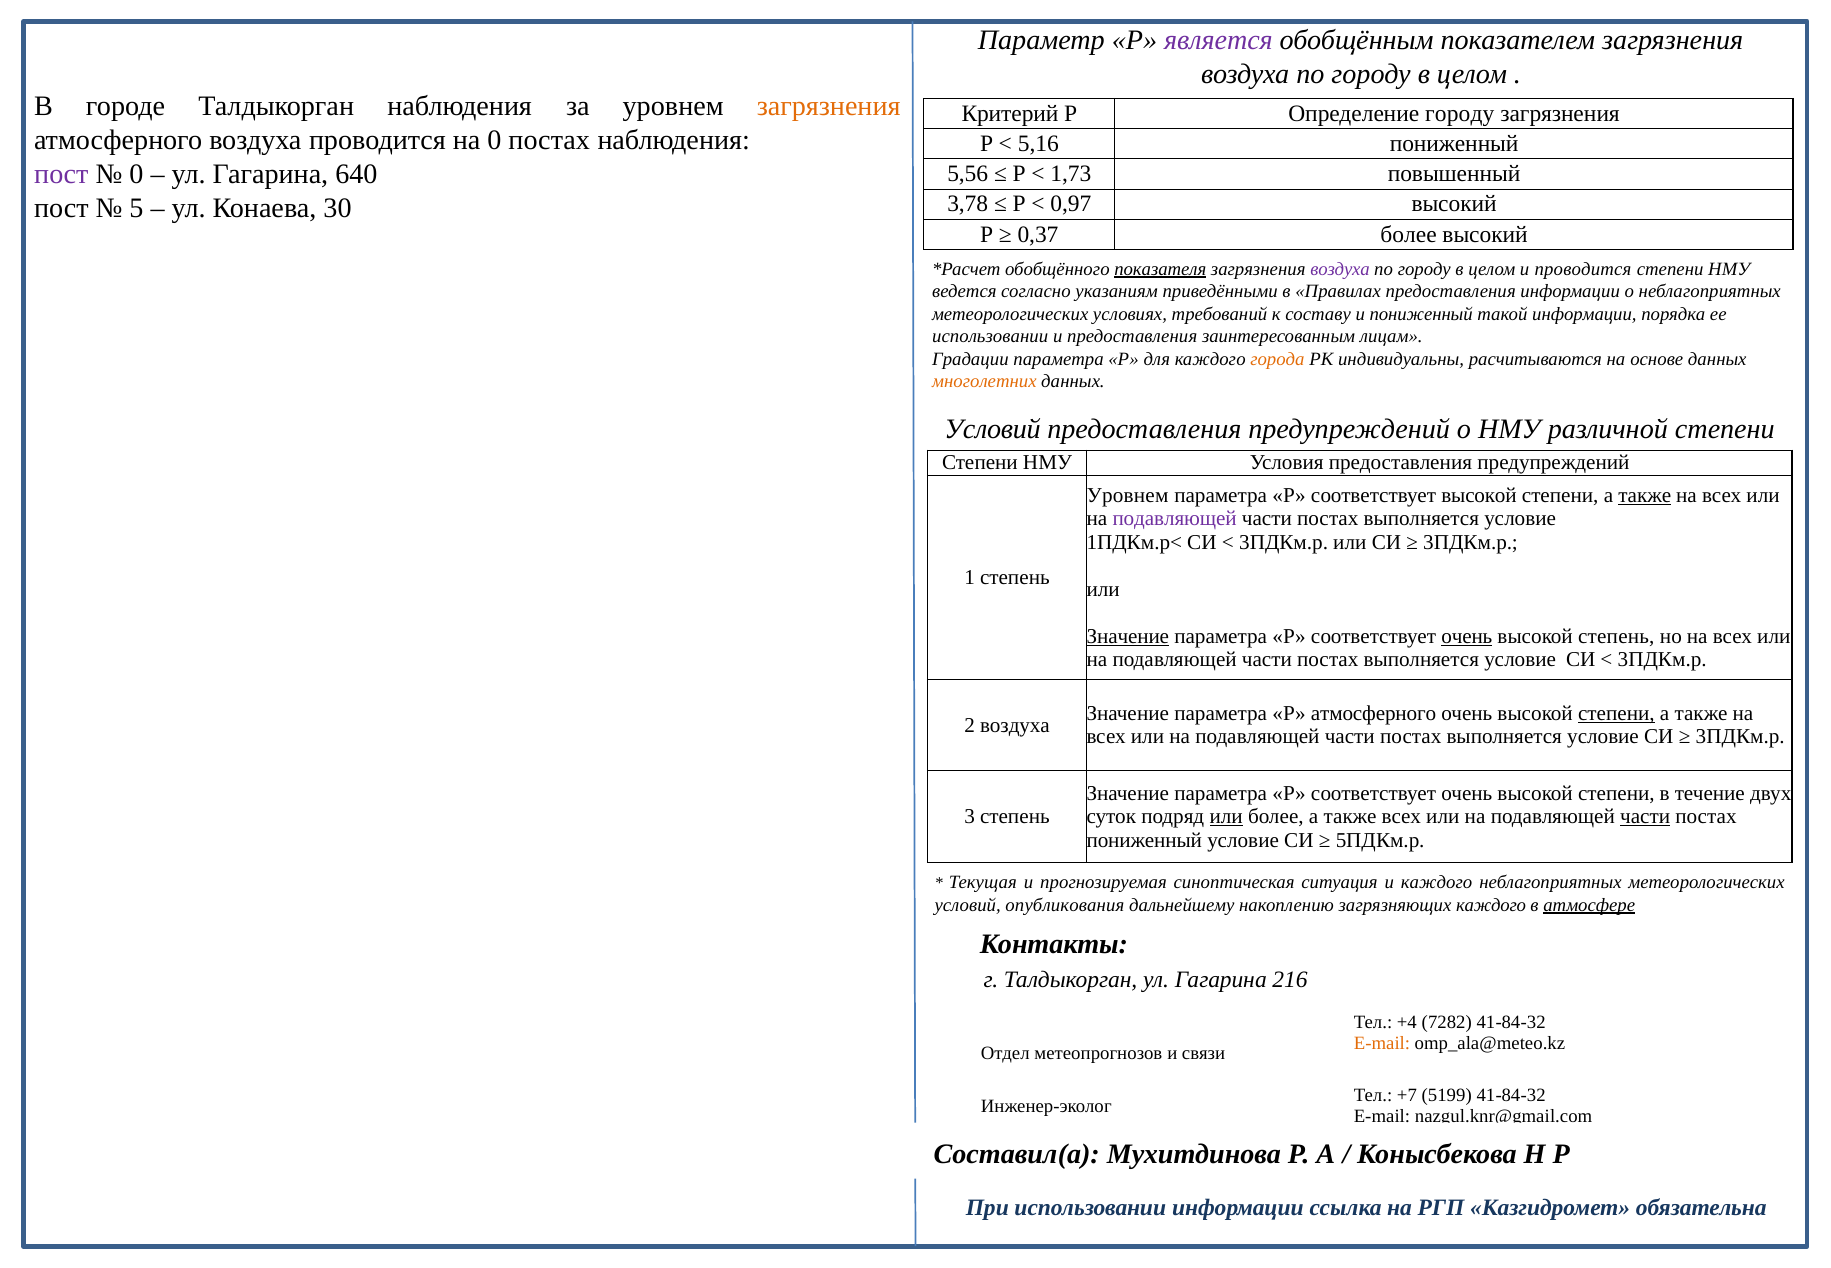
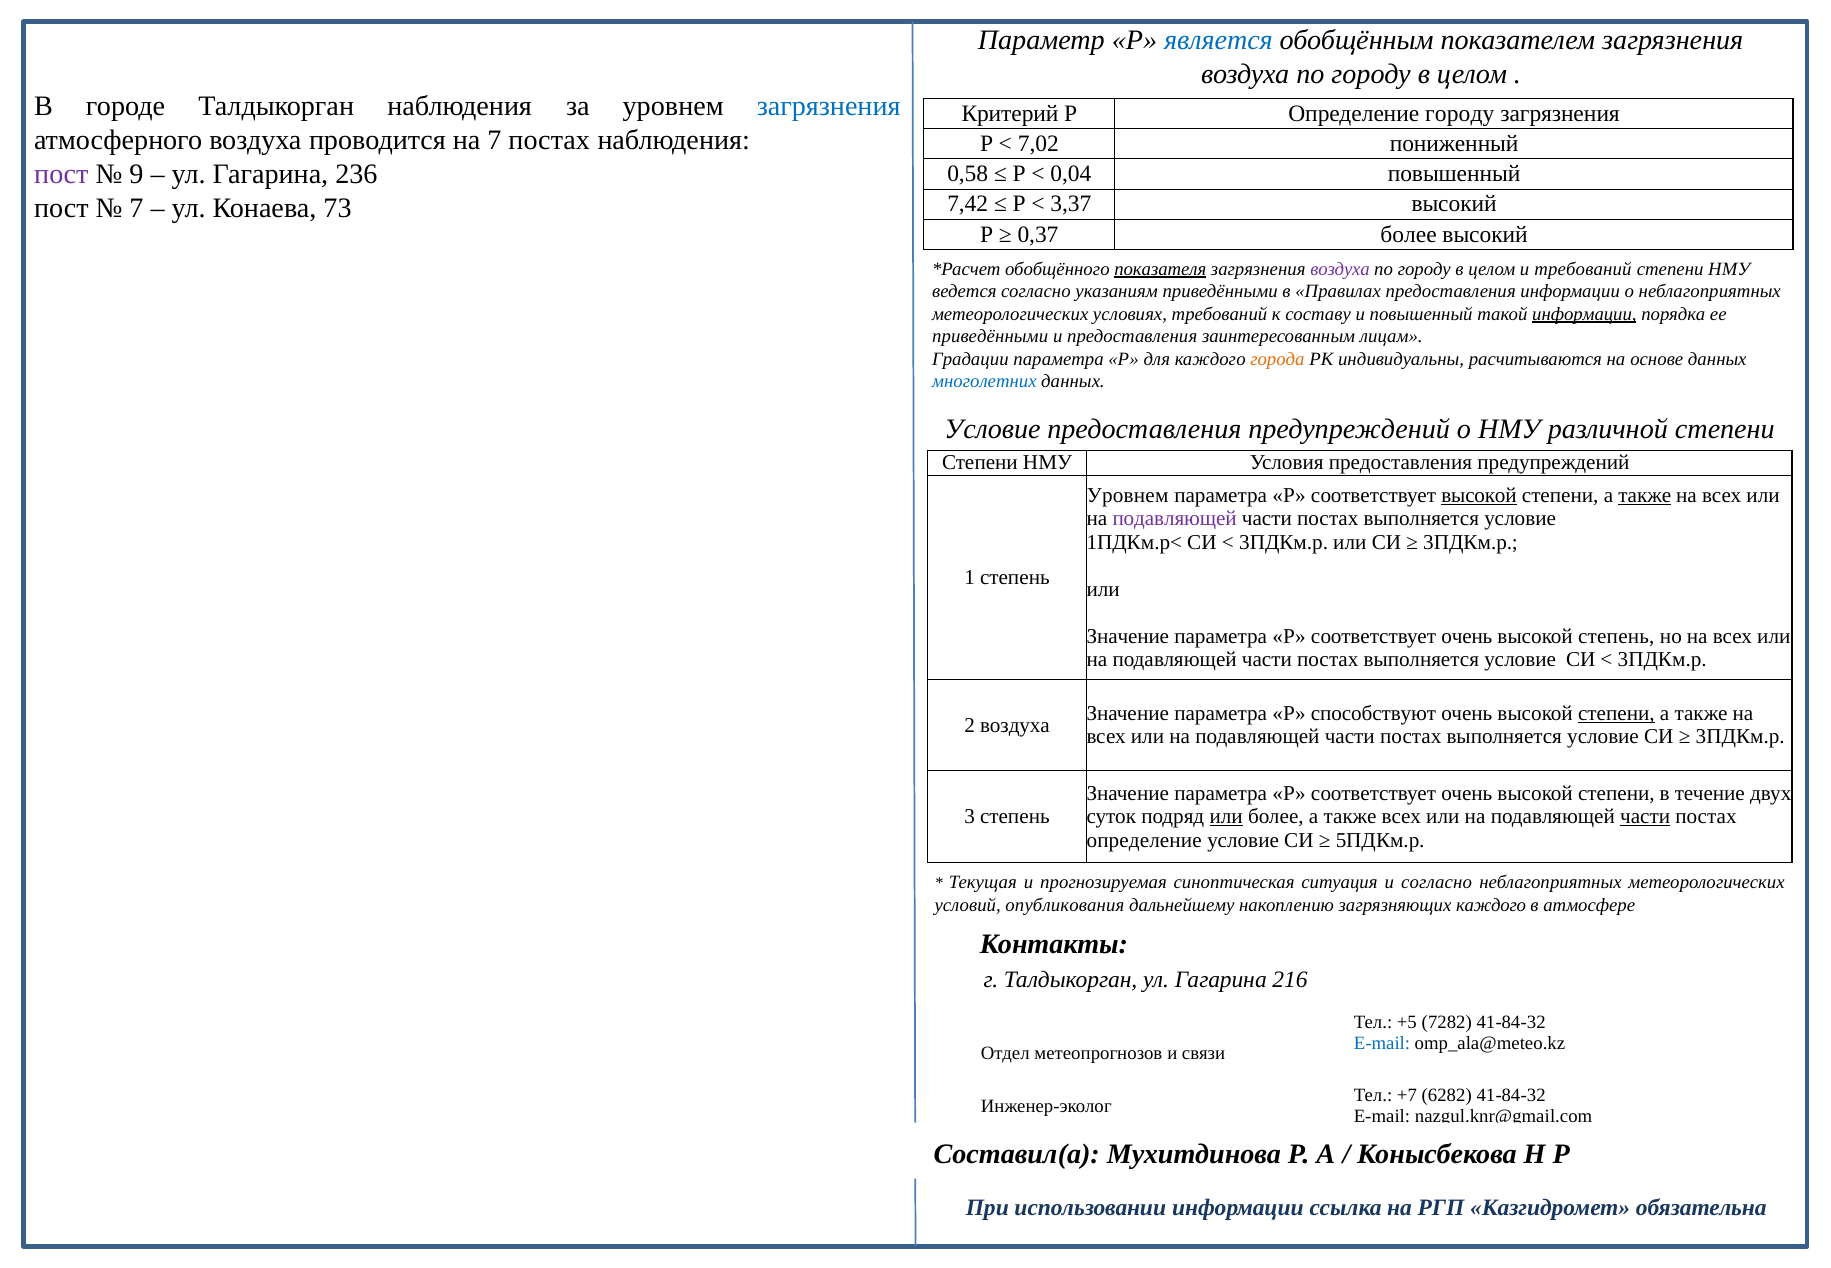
является colour: purple -> blue (1218, 40)
загрязнения colour: orange -> blue (829, 106)
на 0: 0 -> 7 (494, 140)
5,16: 5,16 -> 7,02 (1038, 144)
0: 0 -> 9 (136, 174)
640: 640 -> 236 (356, 174)
5,56: 5,56 -> 0,58 (968, 174)
1,73: 1,73 -> 0,04 (1071, 174)
3,78: 3,78 -> 7,42 (968, 204)
0,97: 0,97 -> 3,37 (1071, 204)
5: 5 -> 7 (136, 208)
30: 30 -> 73 (338, 208)
и проводится: проводится -> требований (1583, 269)
и пониженный: пониженный -> повышенный (1421, 314)
информации underline: none -> present (1584, 314)
использовании: использовании -> приведёнными (990, 336)
многолетних colour: orange -> blue (984, 381)
Условий: Условий -> Условие (992, 429)
высокой underline: none -> present (1479, 495)
Значение underline: present -> none (1128, 636)
очень underline: present -> none (1467, 636)
Р атмосферного: атмосферного -> способствуют (1374, 713)
пониженный: пониженный -> определение (1144, 840)
и каждого: каждого -> согласно (1437, 882)
атмосфере underline: present -> none (1589, 905)
+4: +4 -> +5 (1407, 1022)
E-mail colour: orange -> blue (1382, 1043)
5199: 5199 -> 6282 (1447, 1095)
